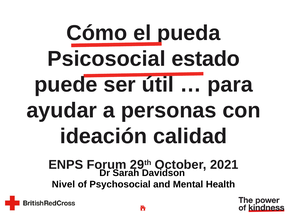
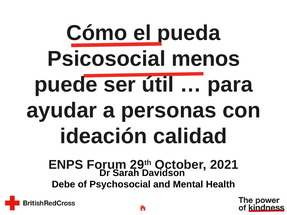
estado: estado -> menos (206, 59)
Nivel: Nivel -> Debe (63, 185)
